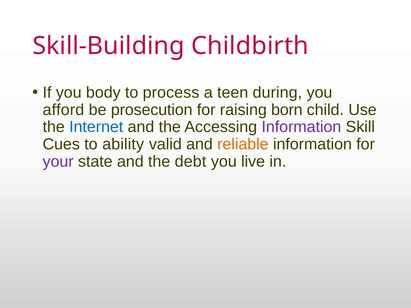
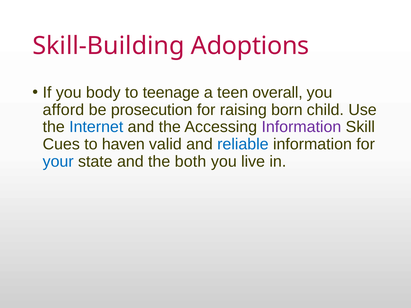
Childbirth: Childbirth -> Adoptions (250, 46)
process: process -> teenage (171, 93)
during: during -> overall (278, 93)
ability: ability -> haven (123, 144)
reliable colour: orange -> blue (243, 144)
your colour: purple -> blue (58, 162)
debt: debt -> both (191, 162)
